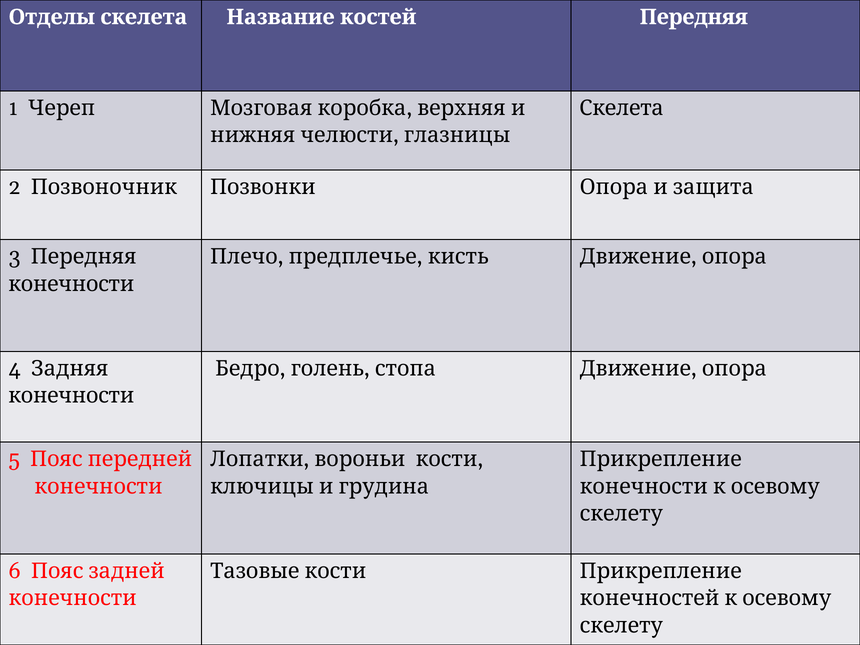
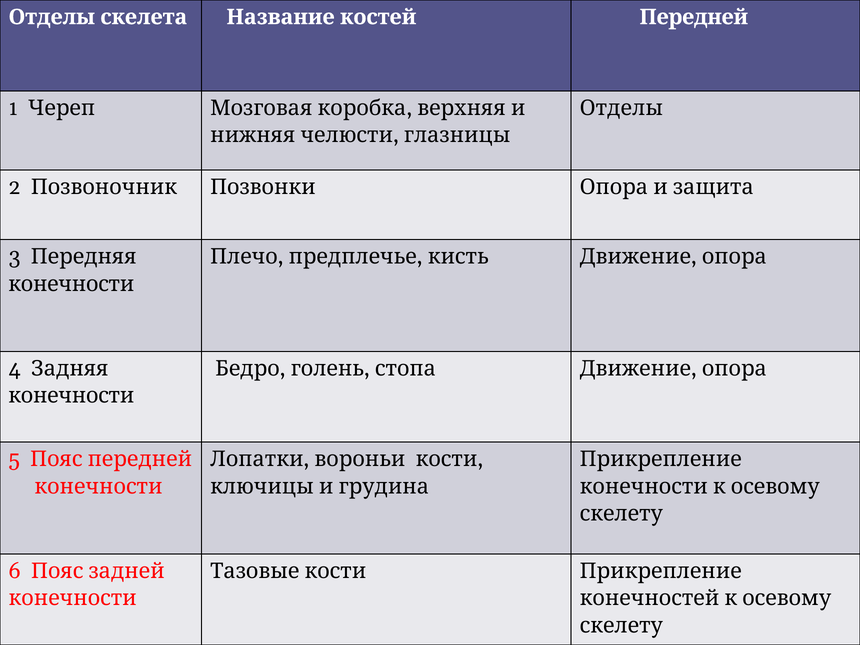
костей Передняя: Передняя -> Передней (694, 17)
Скелета: Скелета -> Отделы (621, 108)
